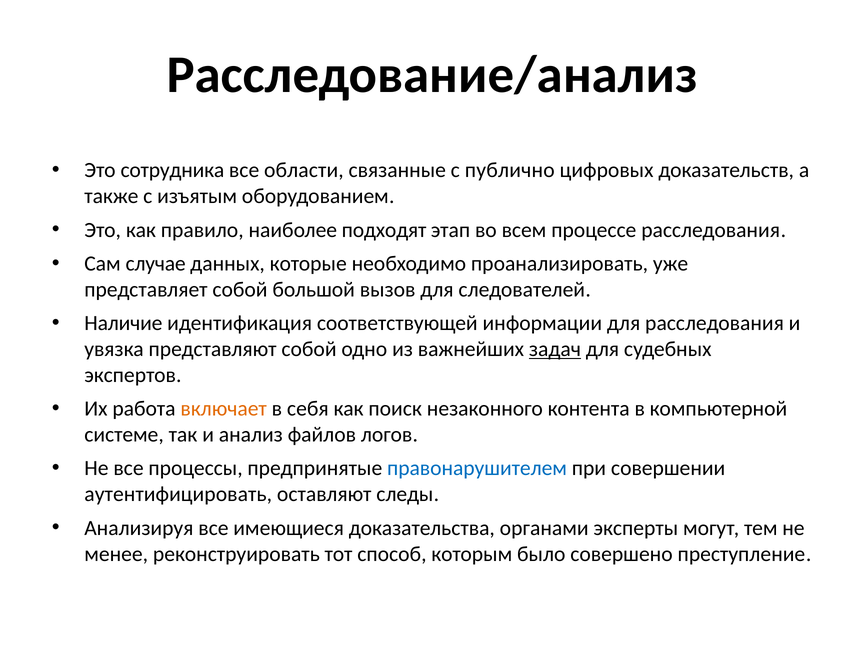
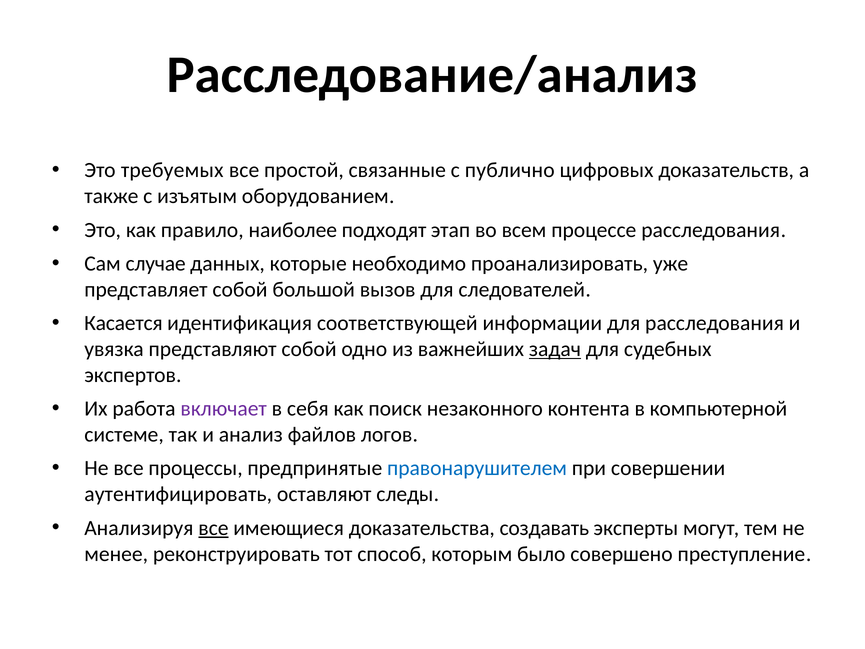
сотрудника: сотрудника -> требуемых (172, 170)
области: области -> простой (304, 170)
Наличие: Наличие -> Касается (123, 323)
включает colour: orange -> purple (224, 409)
все underline: none -> present (213, 528)
органами: органами -> создавать (544, 528)
